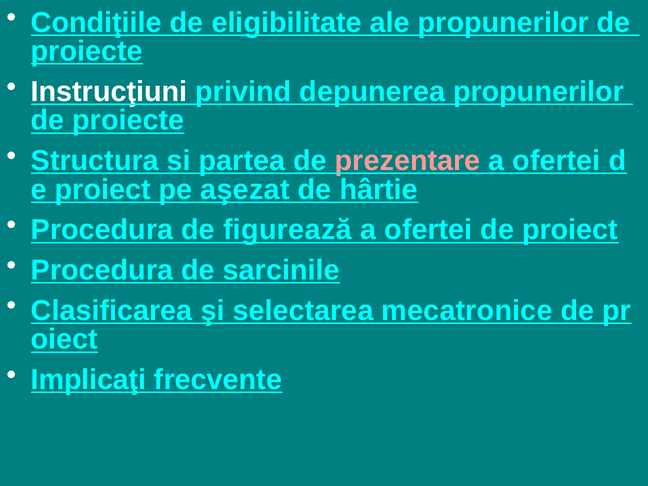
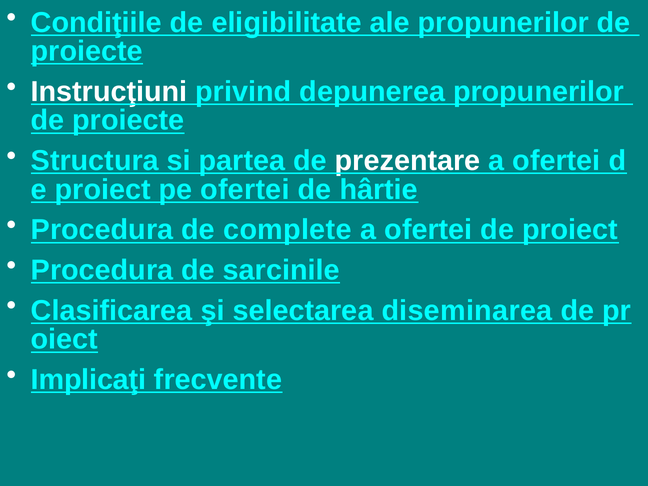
prezentare colour: pink -> white (408, 161)
pe aşezat: aşezat -> ofertei (245, 190)
figurează: figurează -> complete (287, 230)
mecatronice: mecatronice -> diseminarea (467, 311)
